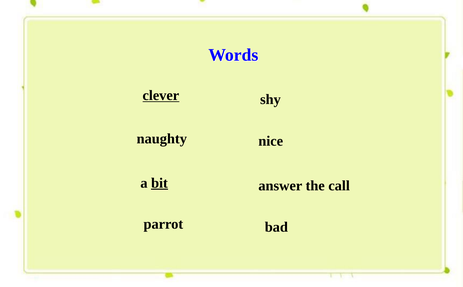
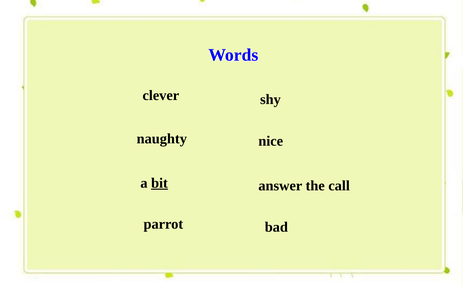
clever underline: present -> none (161, 96)
